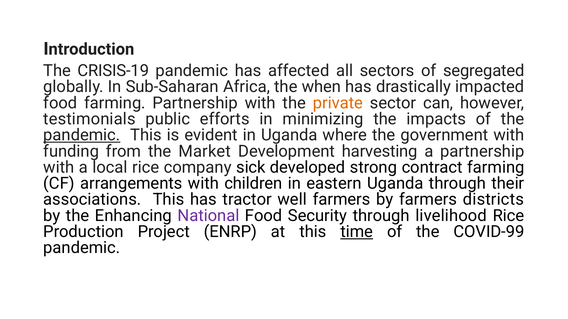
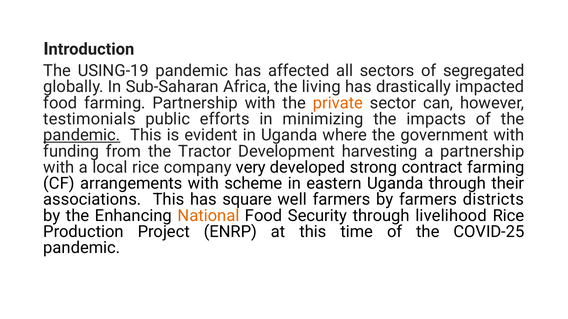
CRISIS-19: CRISIS-19 -> USING-19 (113, 71)
when: when -> living (321, 87)
Market: Market -> Tractor (205, 151)
sick: sick -> very (251, 168)
children: children -> scheme (253, 184)
tractor: tractor -> square (247, 200)
National colour: purple -> orange (208, 216)
time underline: present -> none (357, 232)
COVID-99: COVID-99 -> COVID-25 (489, 232)
